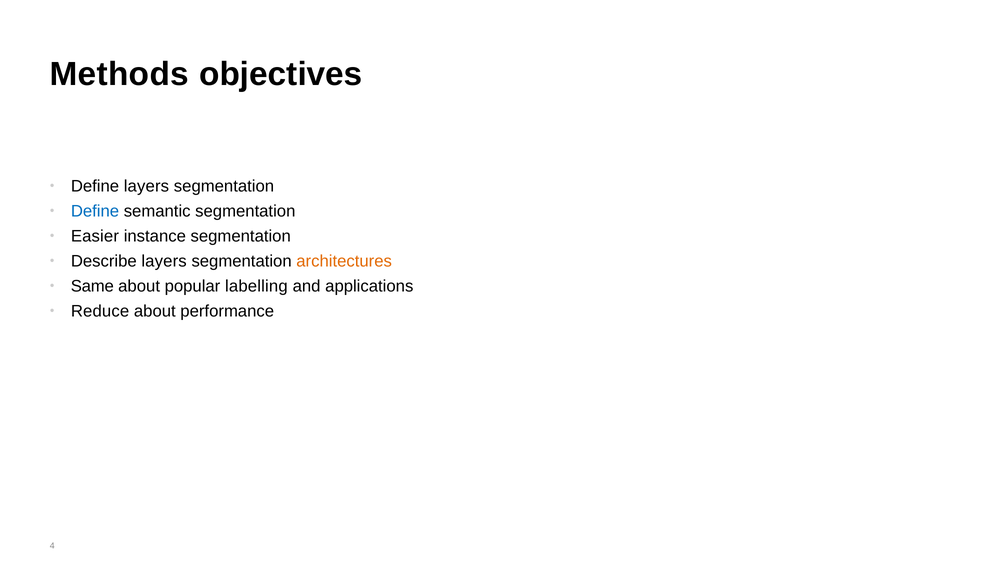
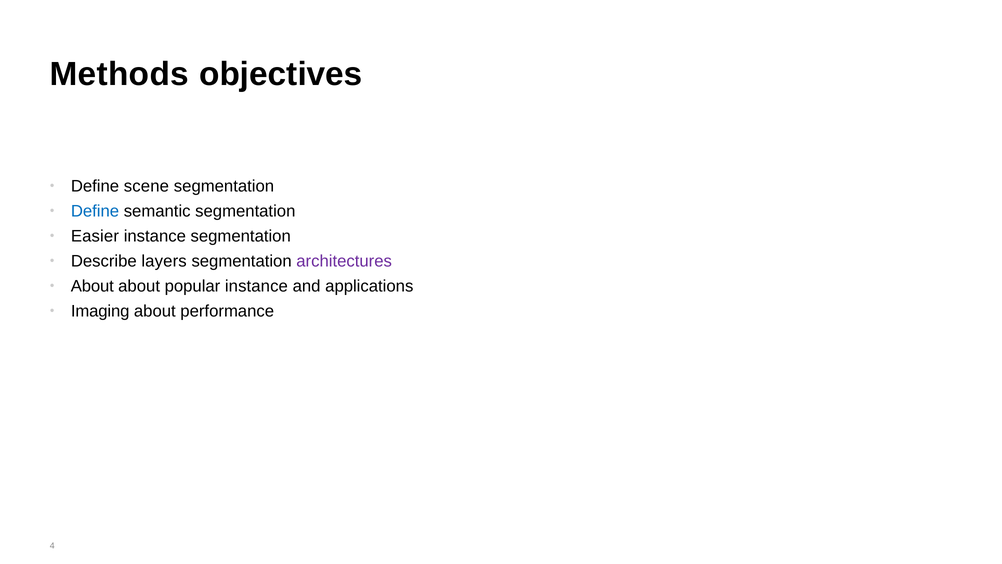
Define layers: layers -> scene (146, 186)
architectures colour: orange -> purple (344, 261)
Same: Same -> About (92, 286)
popular labelling: labelling -> instance (256, 286)
Reduce: Reduce -> Imaging (100, 311)
